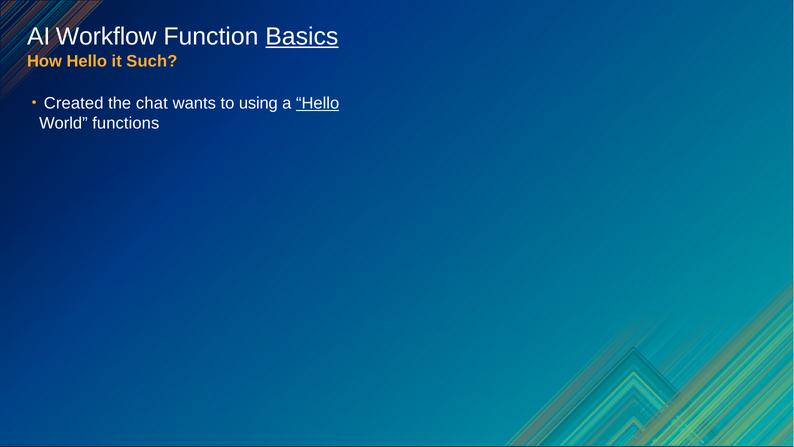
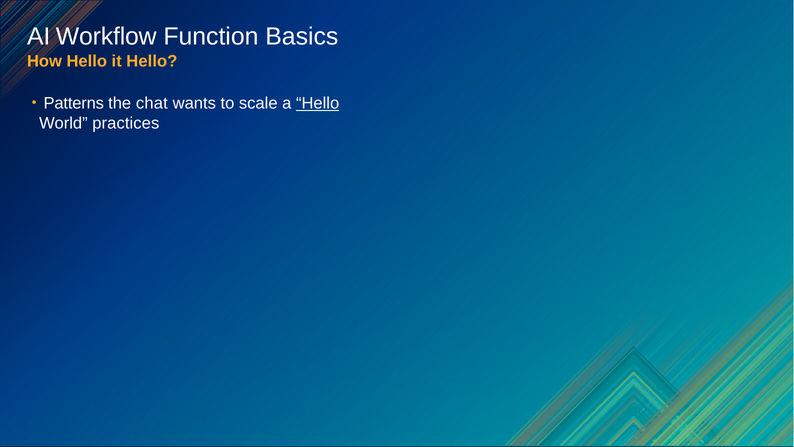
Basics underline: present -> none (302, 37)
it Such: Such -> Hello (152, 61)
Created: Created -> Patterns (74, 103)
using: using -> scale (258, 103)
functions: functions -> practices (126, 123)
